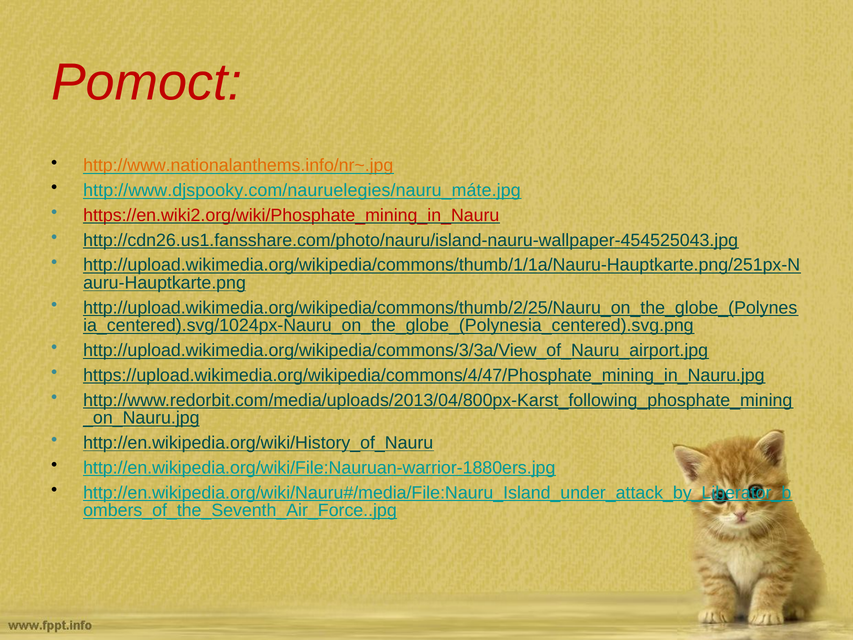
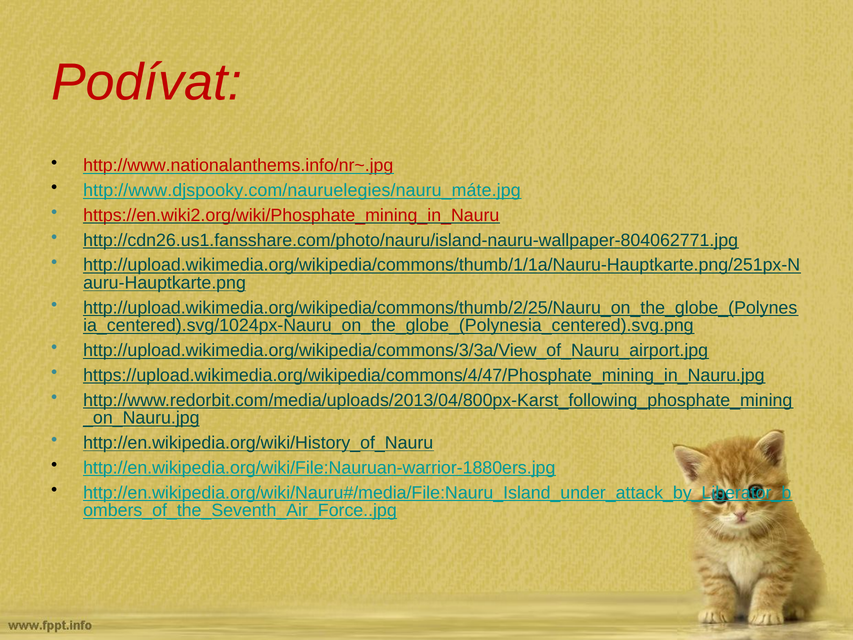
Pomoct: Pomoct -> Podívat (147, 83)
http://www.nationalanthems.info/nr~.jpg colour: orange -> red (238, 165)
http://cdn26.us1.fansshare.com/photo/nauru/island-nauru-wallpaper-454525043.jpg: http://cdn26.us1.fansshare.com/photo/nauru/island-nauru-wallpaper-454525043.jpg -> http://cdn26.us1.fansshare.com/photo/nauru/island-nauru-wallpaper-804062771.jpg (411, 240)
